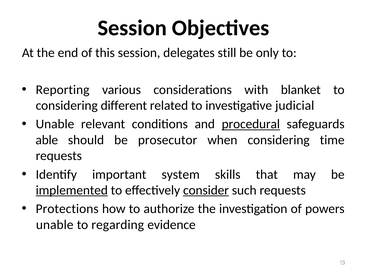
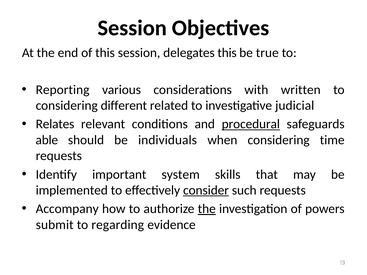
delegates still: still -> this (227, 53)
only: only -> true (267, 53)
blanket: blanket -> written (301, 90)
Unable: Unable -> Relates (55, 124)
prosecutor: prosecutor -> individuals (168, 140)
implemented underline: present -> none (72, 190)
Protections: Protections -> Accompany (67, 209)
the underline: none -> present (207, 209)
unable: unable -> submit (55, 225)
